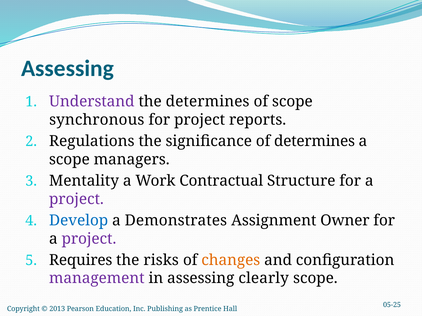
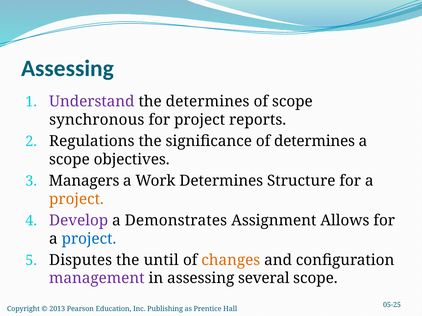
managers: managers -> objectives (132, 160)
Mentality: Mentality -> Managers (84, 181)
Work Contractual: Contractual -> Determines (221, 181)
project colour: purple -> orange (76, 199)
Develop colour: blue -> purple (79, 221)
Owner: Owner -> Allows (345, 221)
project colour: purple -> blue (89, 239)
Requires: Requires -> Disputes (81, 260)
risks: risks -> until (161, 260)
clearly: clearly -> several (264, 279)
